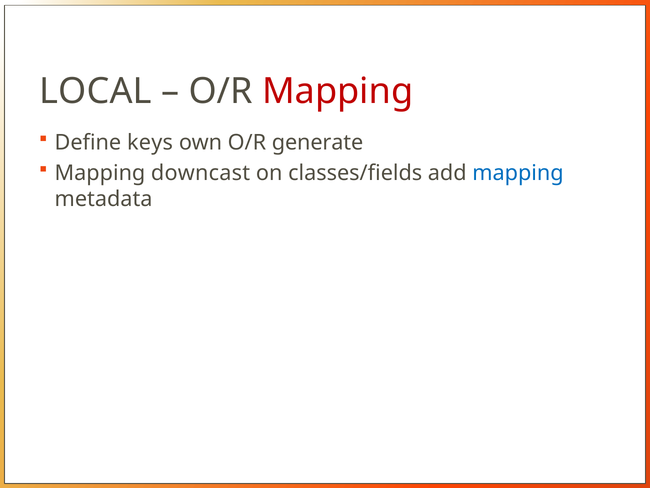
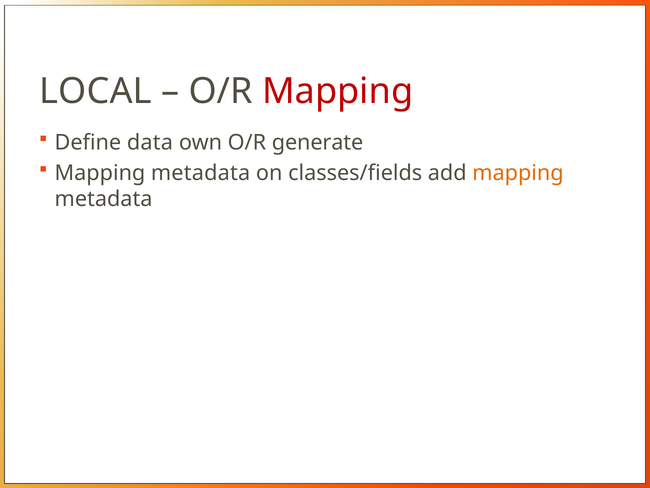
keys: keys -> data (150, 142)
downcast: downcast -> metadata (201, 173)
mapping colour: blue -> orange (518, 173)
